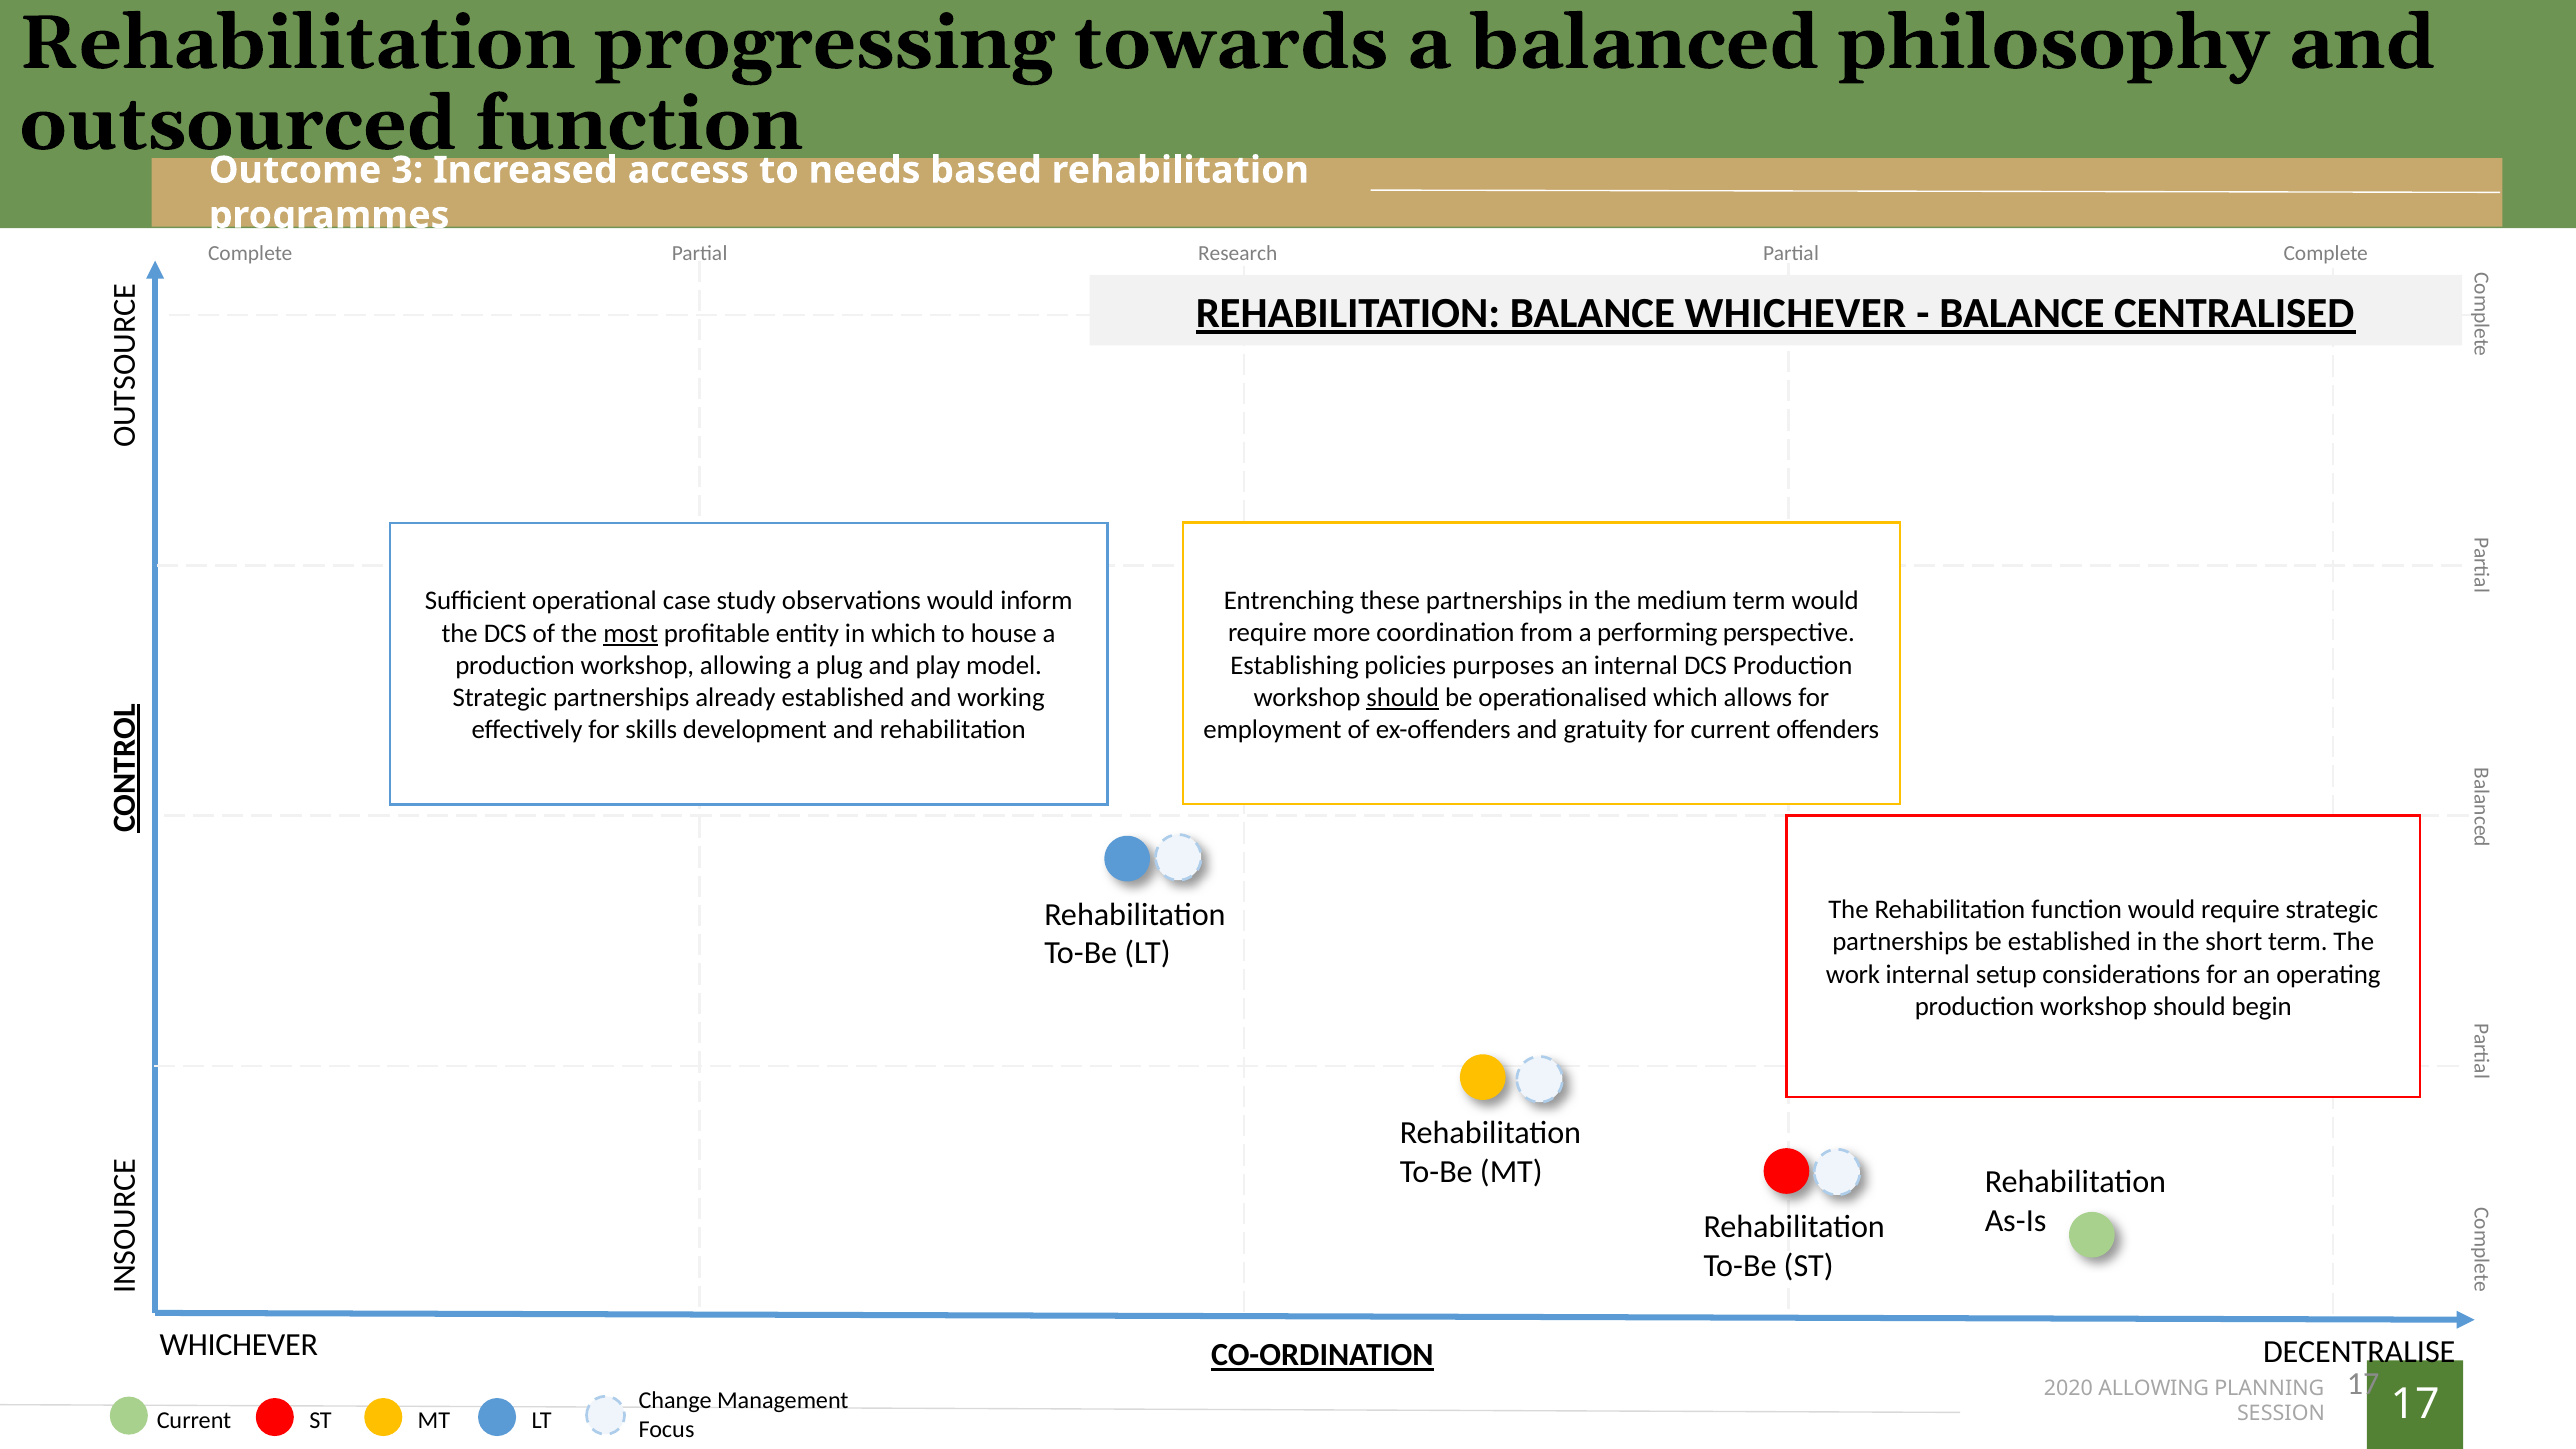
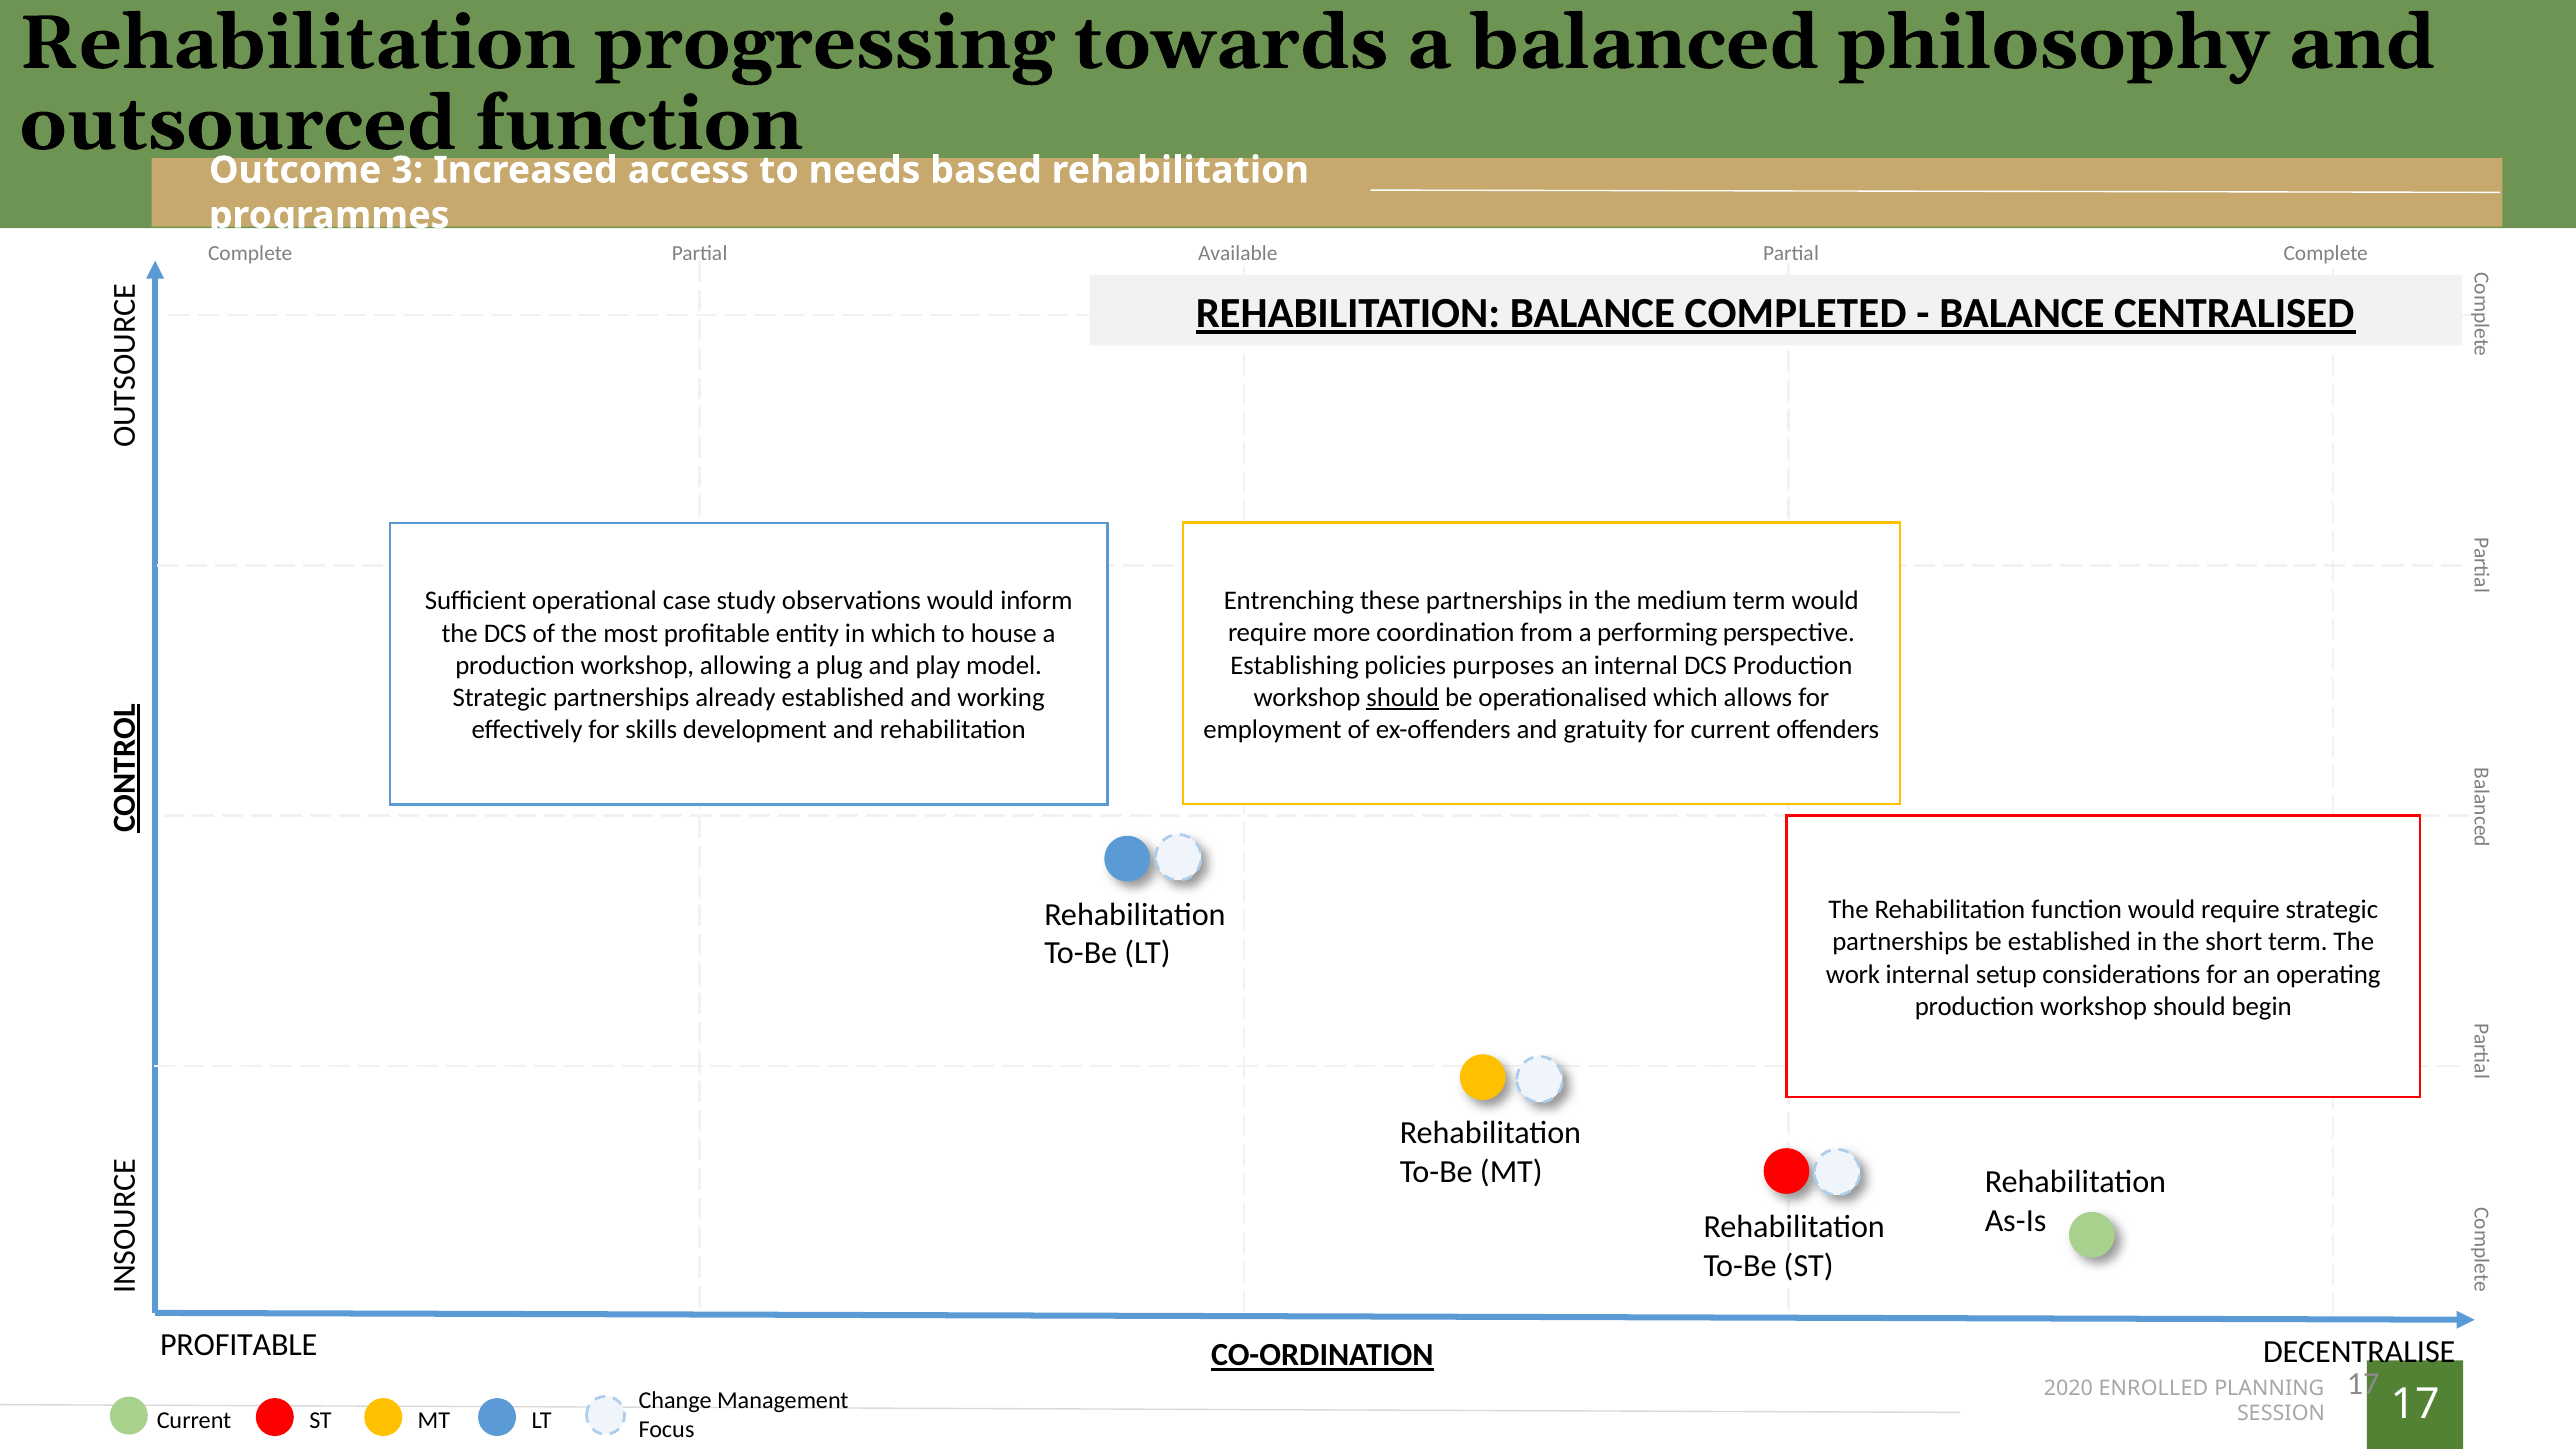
Research: Research -> Available (1238, 253)
BALANCE WHICHEVER: WHICHEVER -> COMPLETED (1796, 313)
most underline: present -> none (631, 633)
WHICHEVER: WHICHEVER -> PROFITABLE (239, 1345)
ALLOWING: ALLOWING -> ENROLLED (2154, 1388)
